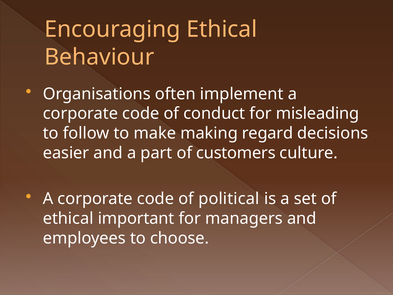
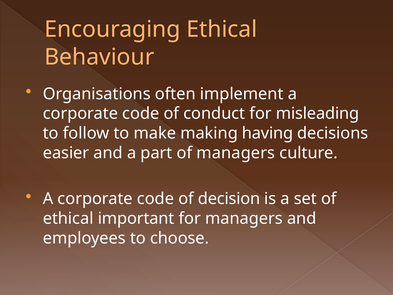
regard: regard -> having (268, 133)
of customers: customers -> managers (236, 153)
political: political -> decision (229, 199)
